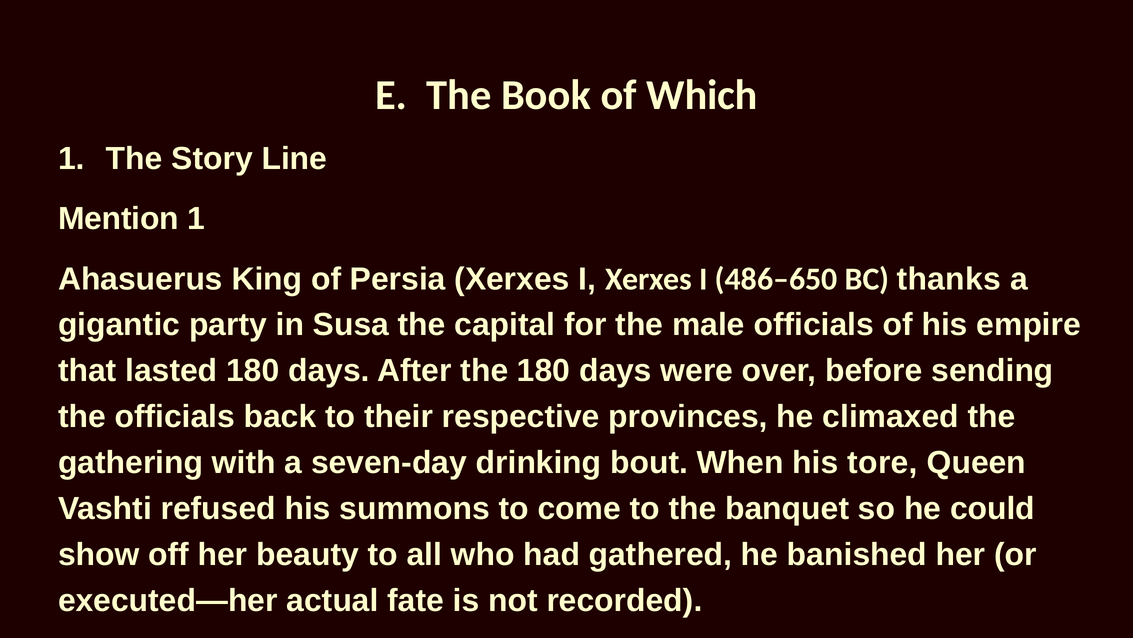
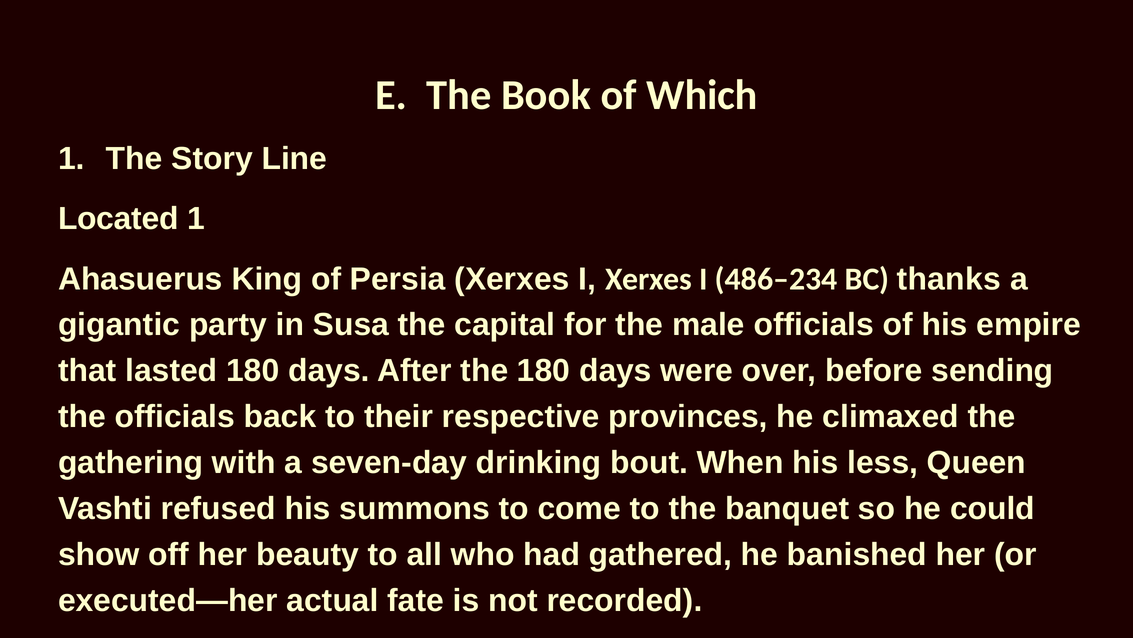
Mention: Mention -> Located (118, 219)
486–650: 486–650 -> 486–234 (776, 279)
tore: tore -> less (883, 462)
